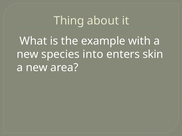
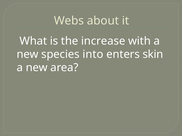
Thing: Thing -> Webs (69, 21)
example: example -> increase (103, 41)
